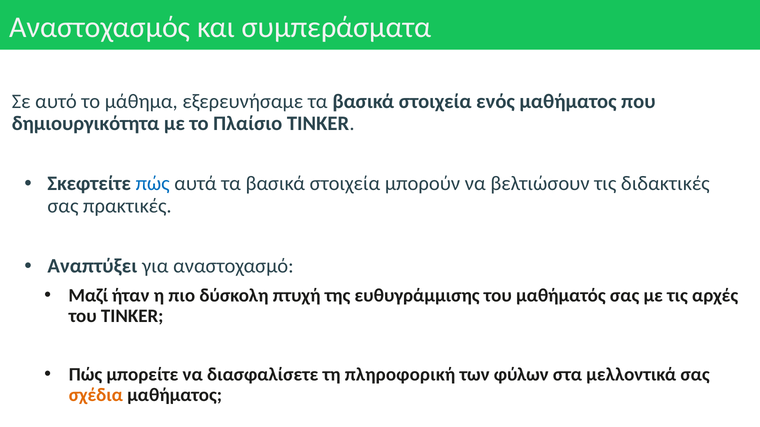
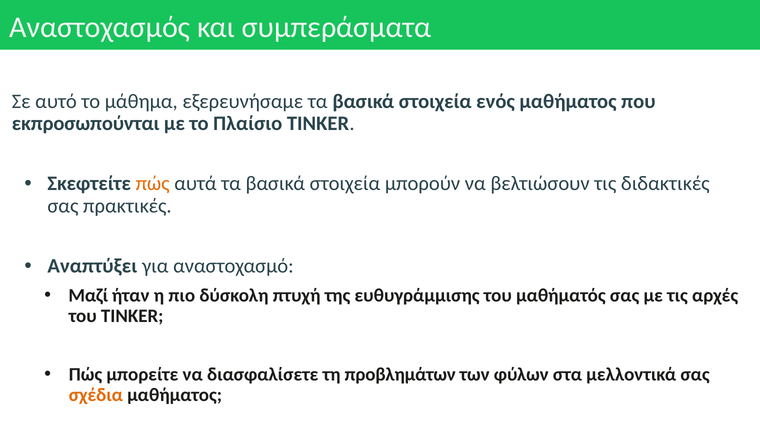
δημιουργικότητα: δημιουργικότητα -> εκπροσωπούνται (86, 124)
πώς colour: blue -> orange (153, 184)
πληροφορική: πληροφορική -> προβλημάτων (400, 375)
